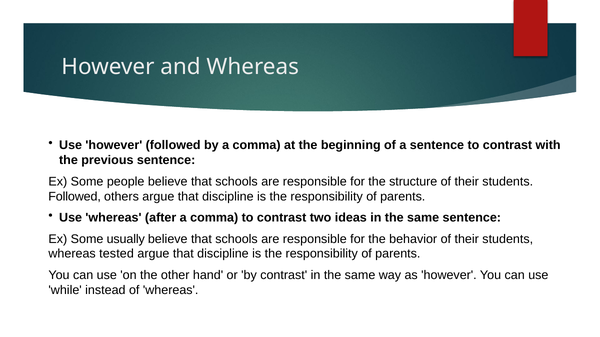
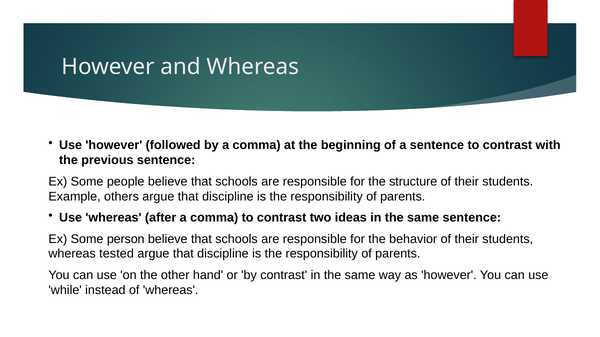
Followed: Followed -> Example (75, 197)
usually: usually -> person (126, 239)
